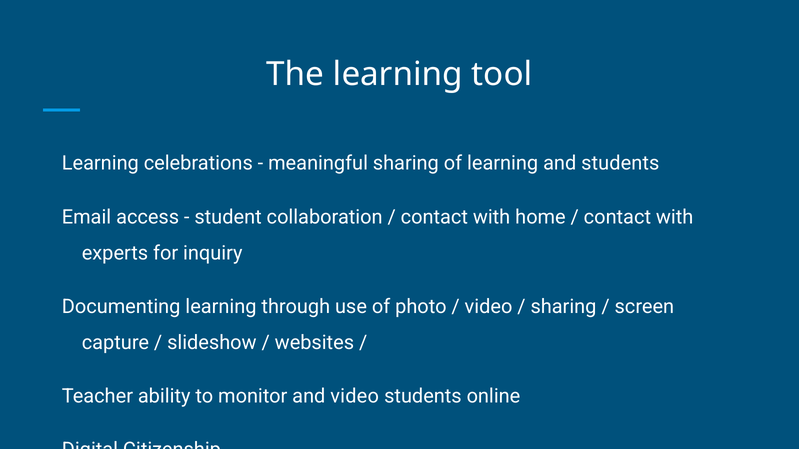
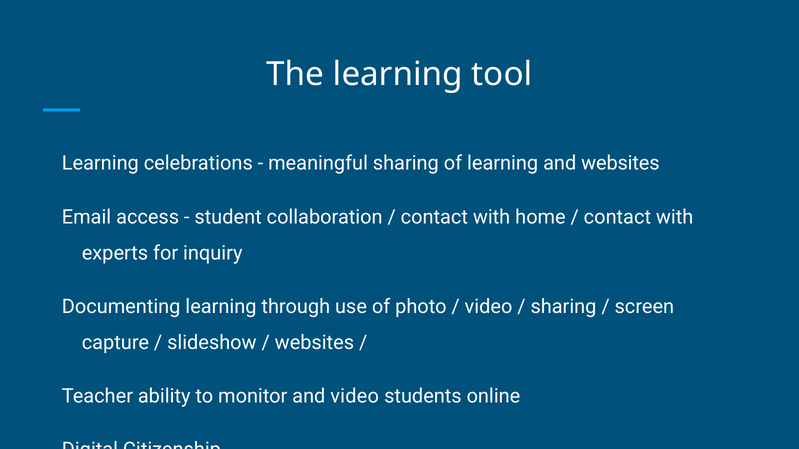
and students: students -> websites (620, 164)
